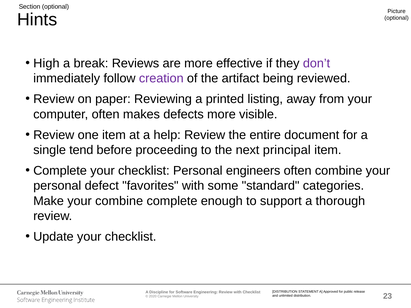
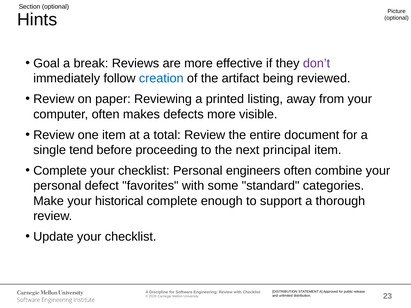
High: High -> Goal (46, 63)
creation colour: purple -> blue (161, 78)
help: help -> total (167, 135)
your combine: combine -> historical (119, 201)
